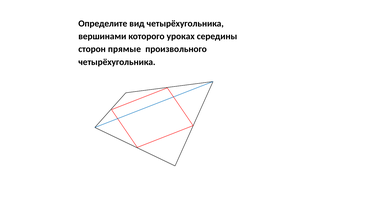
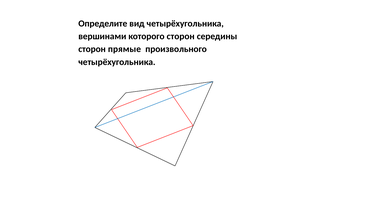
которого уроках: уроках -> сторон (181, 36)
